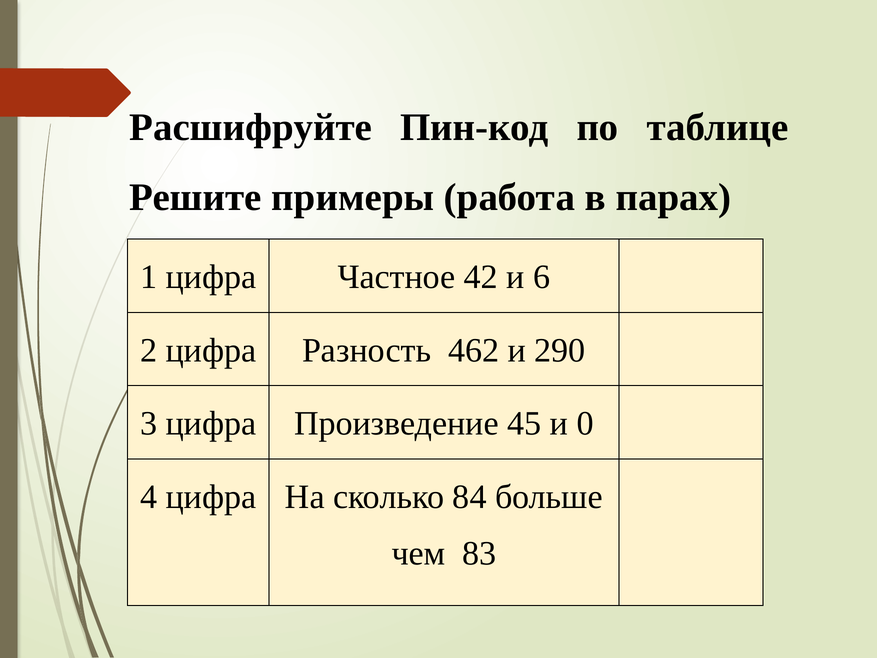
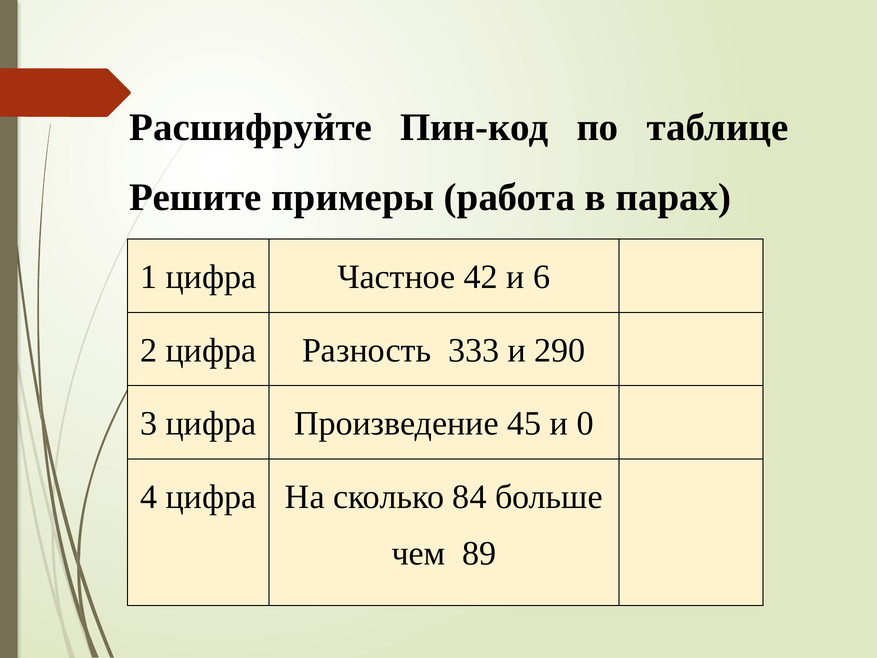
462: 462 -> 333 (474, 350)
83: 83 -> 89 (479, 553)
